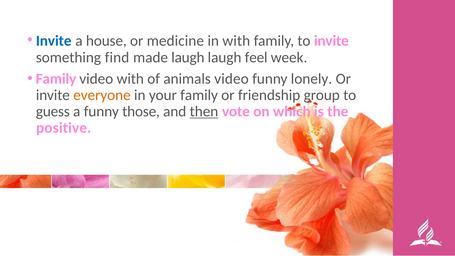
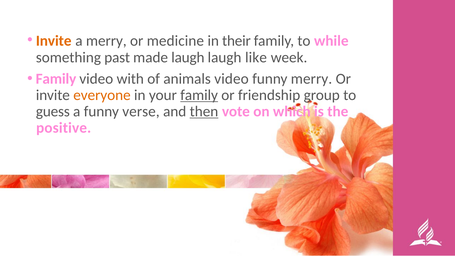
Invite colour: blue -> orange (54, 41)
a house: house -> merry (106, 41)
in with: with -> their (236, 41)
to invite: invite -> while (331, 41)
find: find -> past (117, 58)
feel: feel -> like (256, 58)
funny lonely: lonely -> merry (311, 79)
family underline: none -> present (199, 95)
those: those -> verse (141, 111)
